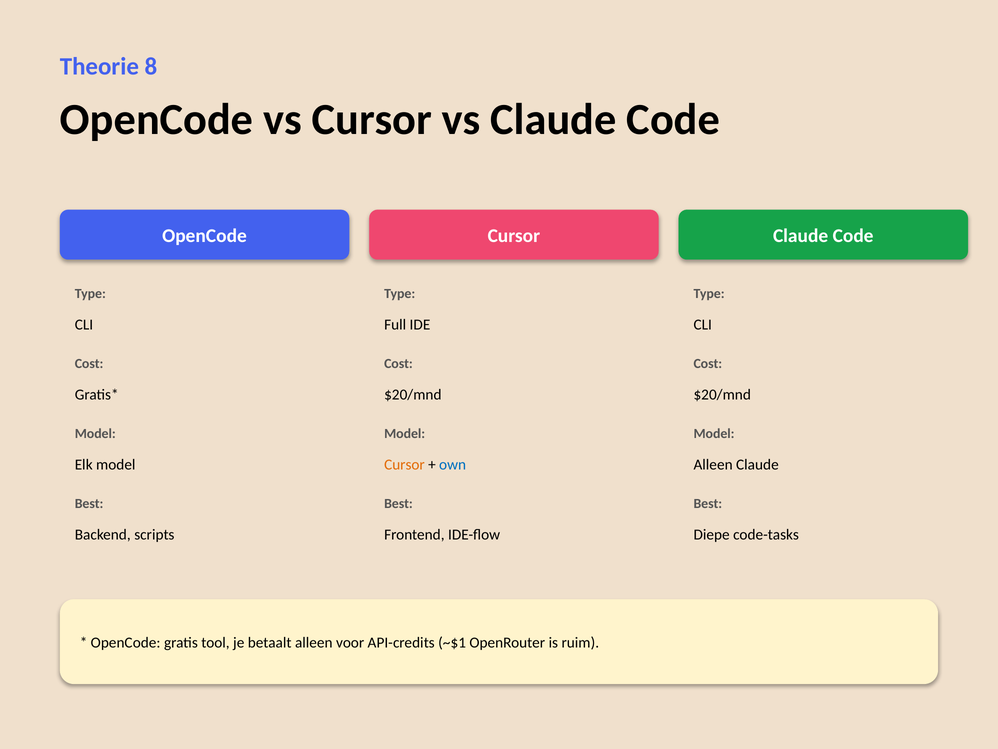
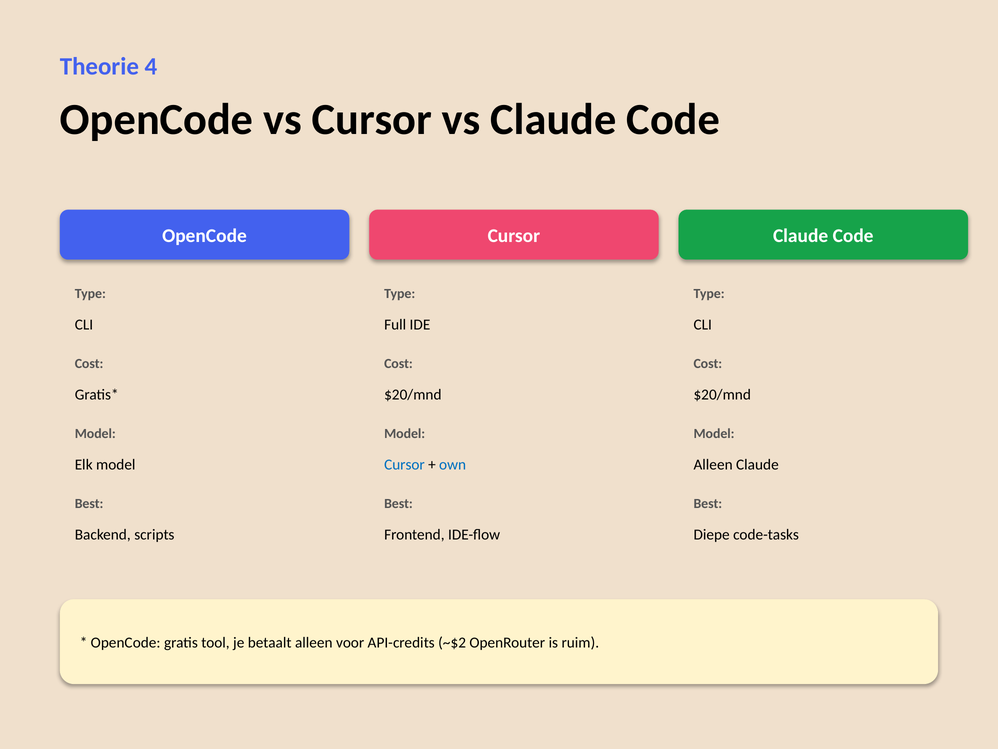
8: 8 -> 4 (151, 67)
Cursor colour: orange -> blue (404, 464)
~$1: ~$1 -> ~$2 (452, 642)
